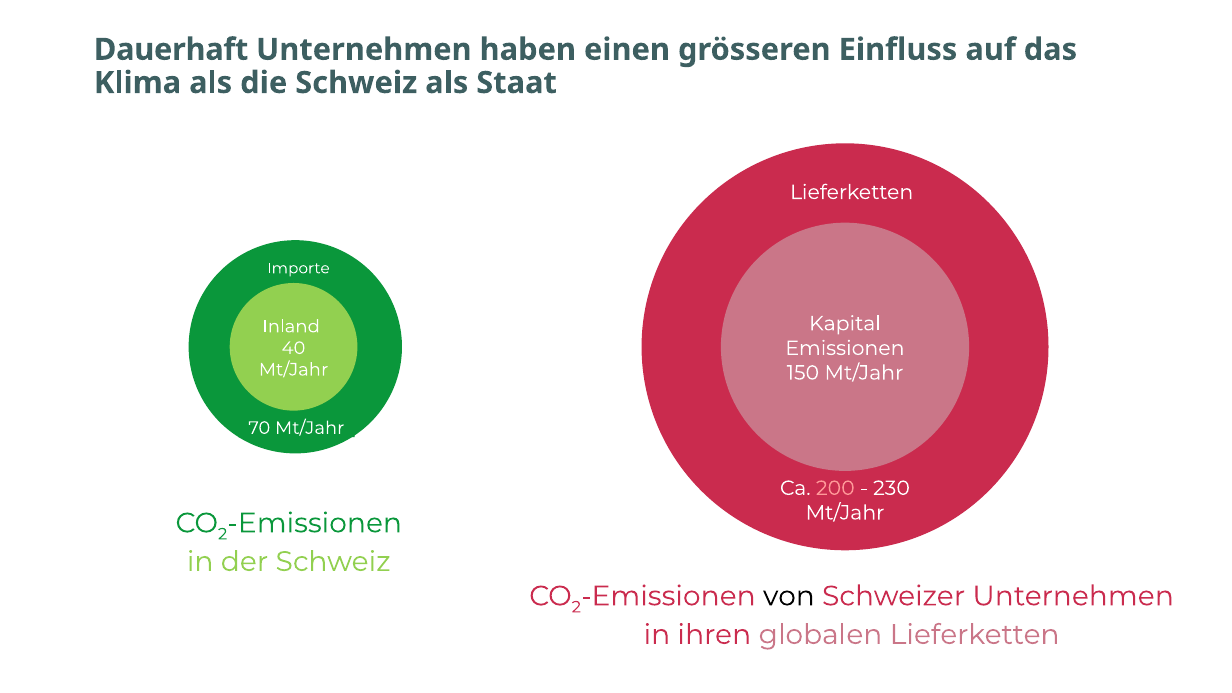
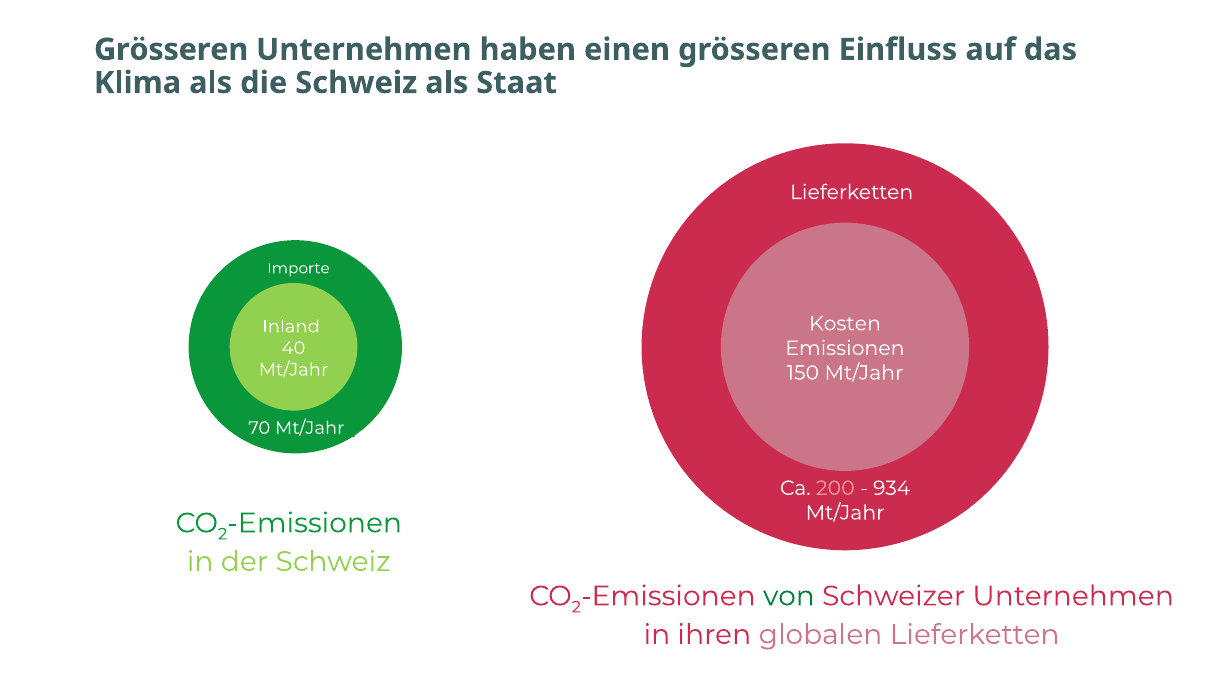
Dauerhaft: Dauerhaft -> Grösseren (171, 50)
Kapital: Kapital -> Kosten (845, 324)
230: 230 -> 934 (892, 488)
von colour: black -> green (789, 596)
